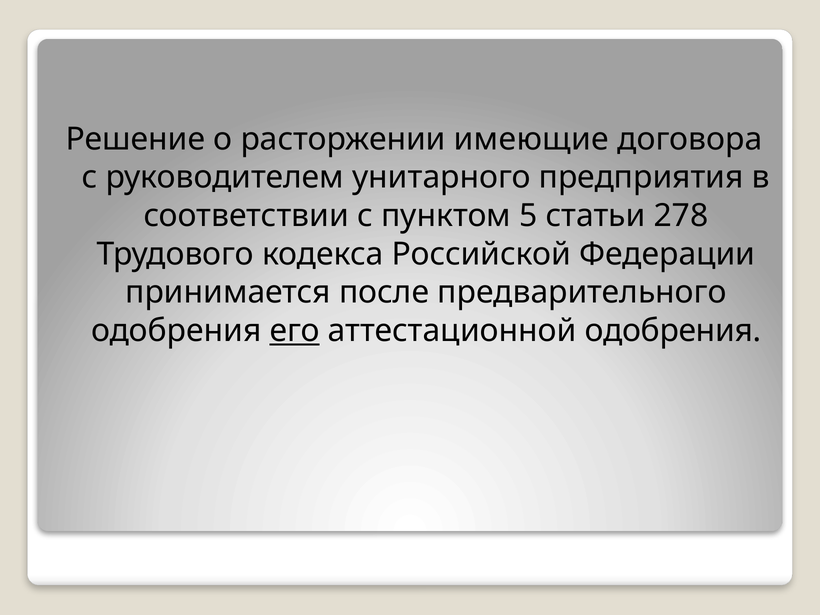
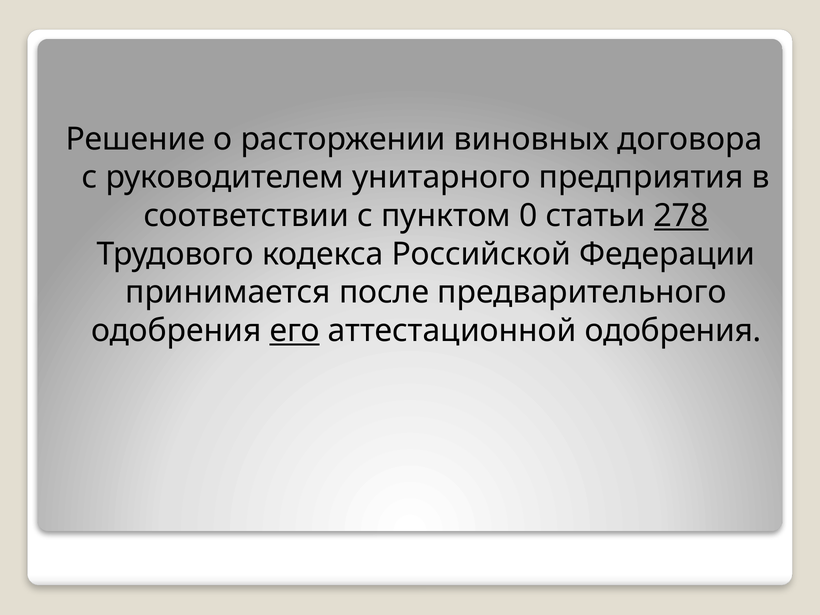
имеющие: имеющие -> виновных (532, 139)
5: 5 -> 0 (528, 216)
278 underline: none -> present (681, 216)
